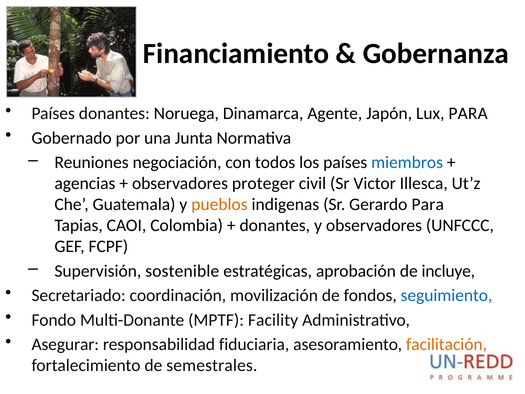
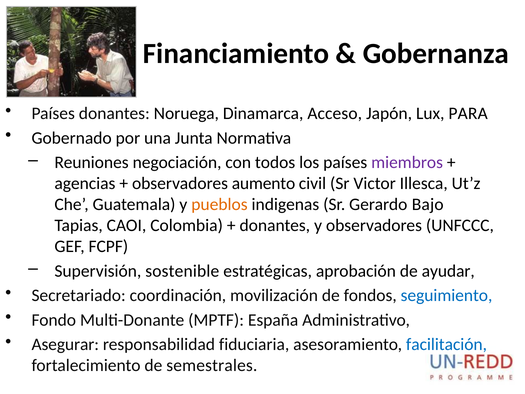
Agente: Agente -> Acceso (335, 113)
miembros colour: blue -> purple (407, 162)
proteger: proteger -> aumento (264, 183)
Gerardo Para: Para -> Bajo (428, 204)
incluye: incluye -> ayudar (448, 271)
Facility: Facility -> España (273, 320)
facilitación colour: orange -> blue (446, 344)
